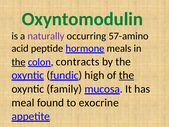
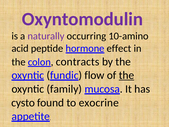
Oxyntomodulin colour: green -> purple (82, 19)
57-amino: 57-amino -> 10-amino (129, 36)
meals: meals -> effect (119, 48)
the underline: present -> none (19, 62)
high: high -> flow (94, 75)
meal: meal -> cysto (23, 103)
